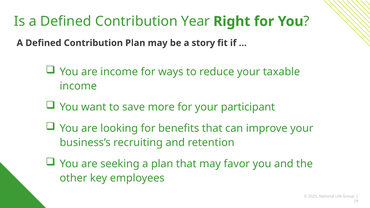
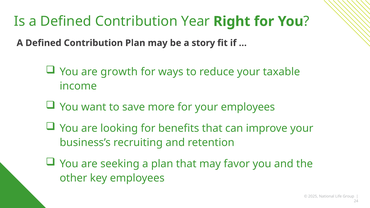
are income: income -> growth (119, 72)
your participant: participant -> employees (248, 107)
